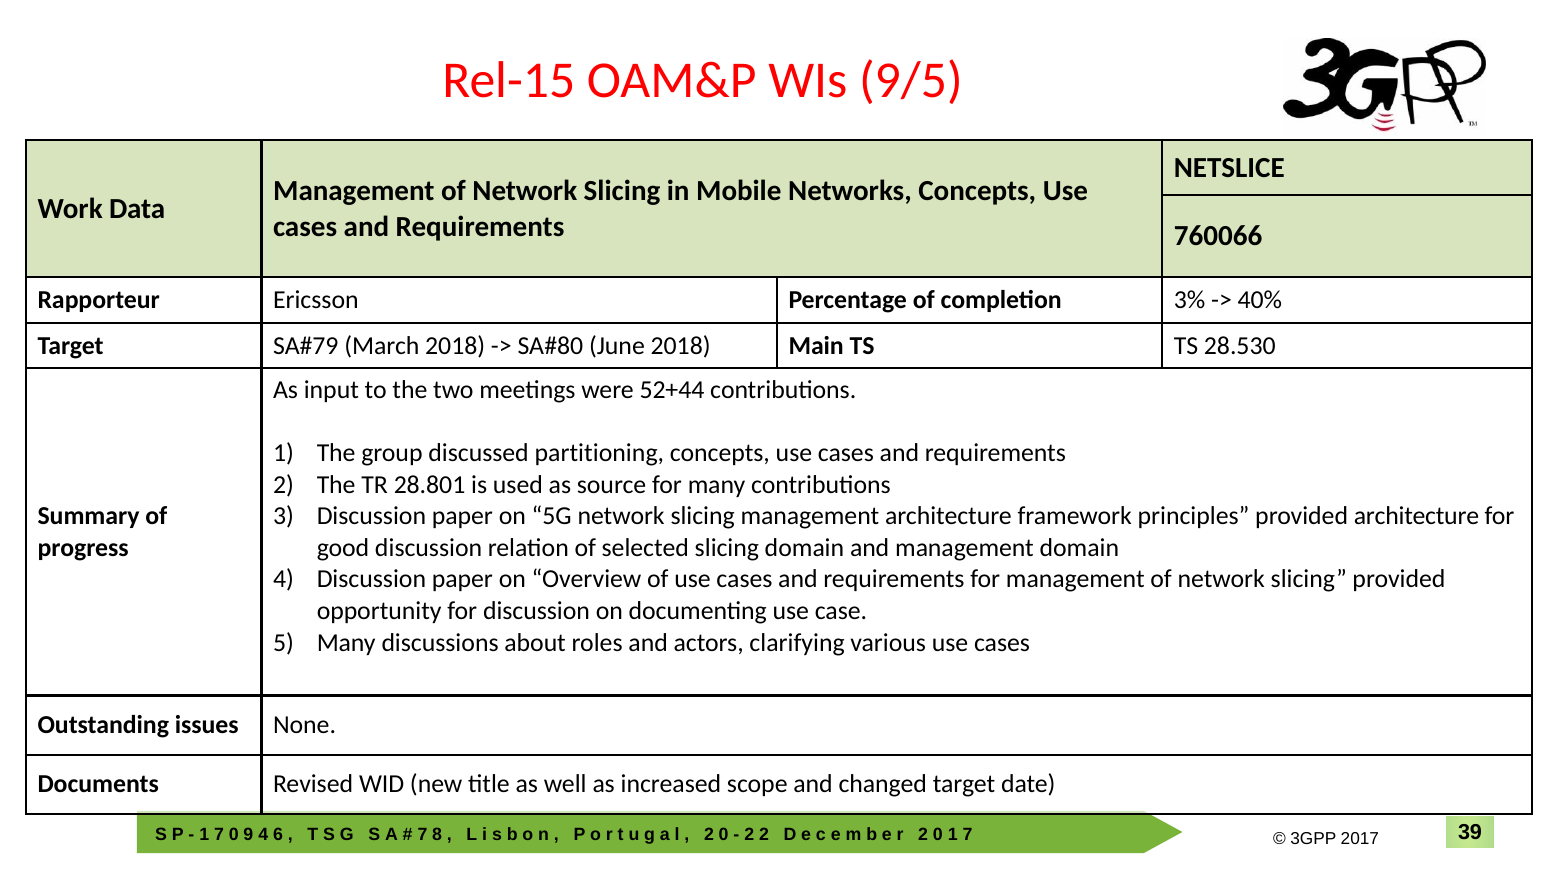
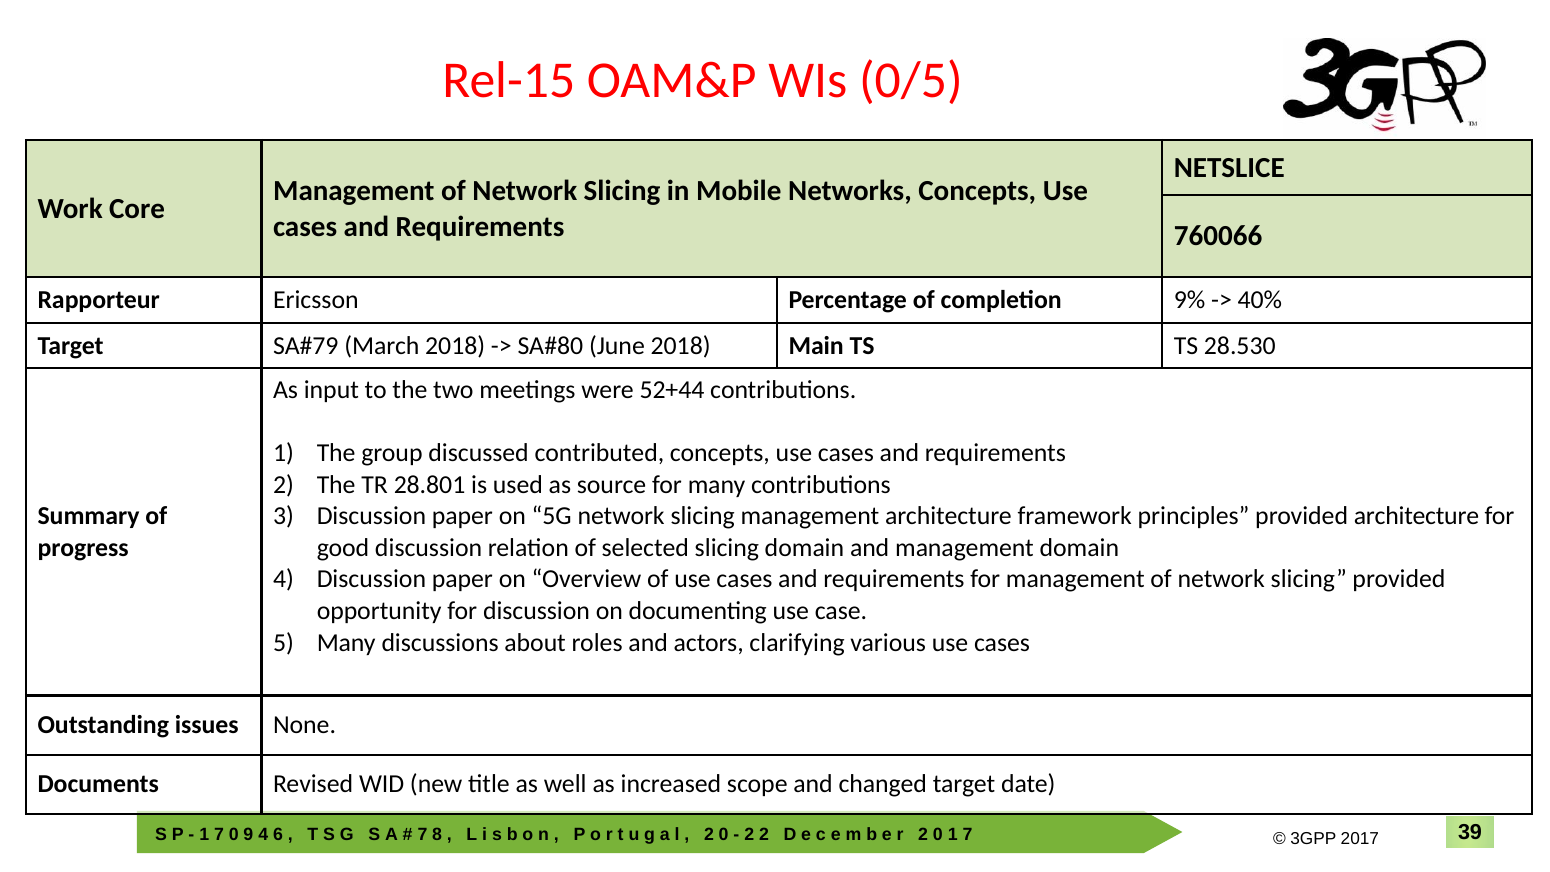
9/5: 9/5 -> 0/5 (911, 80)
Data: Data -> Core (137, 209)
3%: 3% -> 9% (1190, 300)
partitioning: partitioning -> contributed (599, 453)
